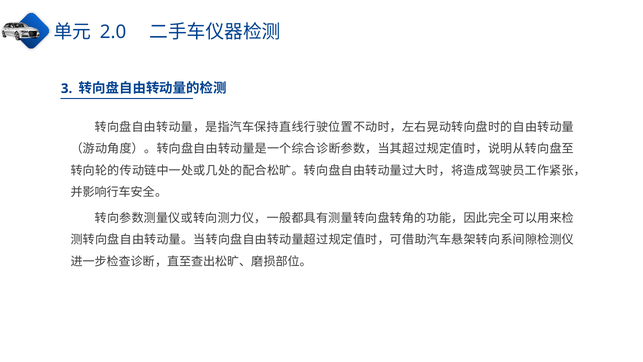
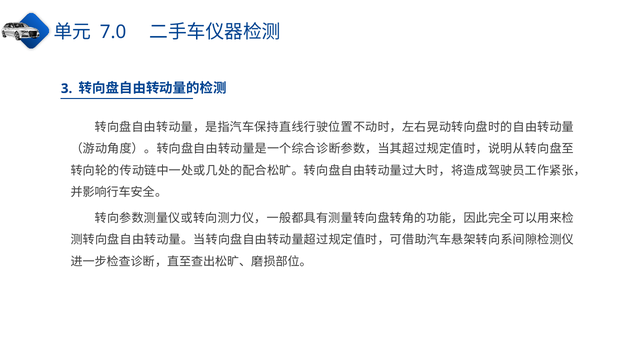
2.0: 2.0 -> 7.0 (113, 32)
